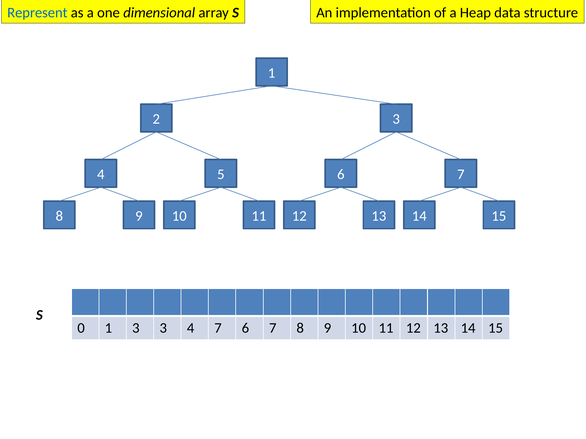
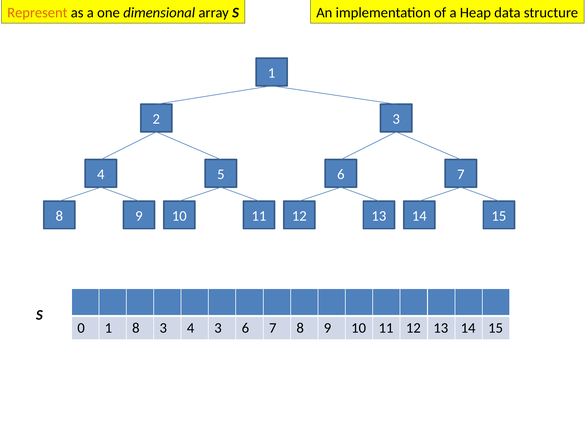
Represent colour: blue -> orange (37, 13)
1 3: 3 -> 8 (136, 328)
4 7: 7 -> 3 (218, 328)
